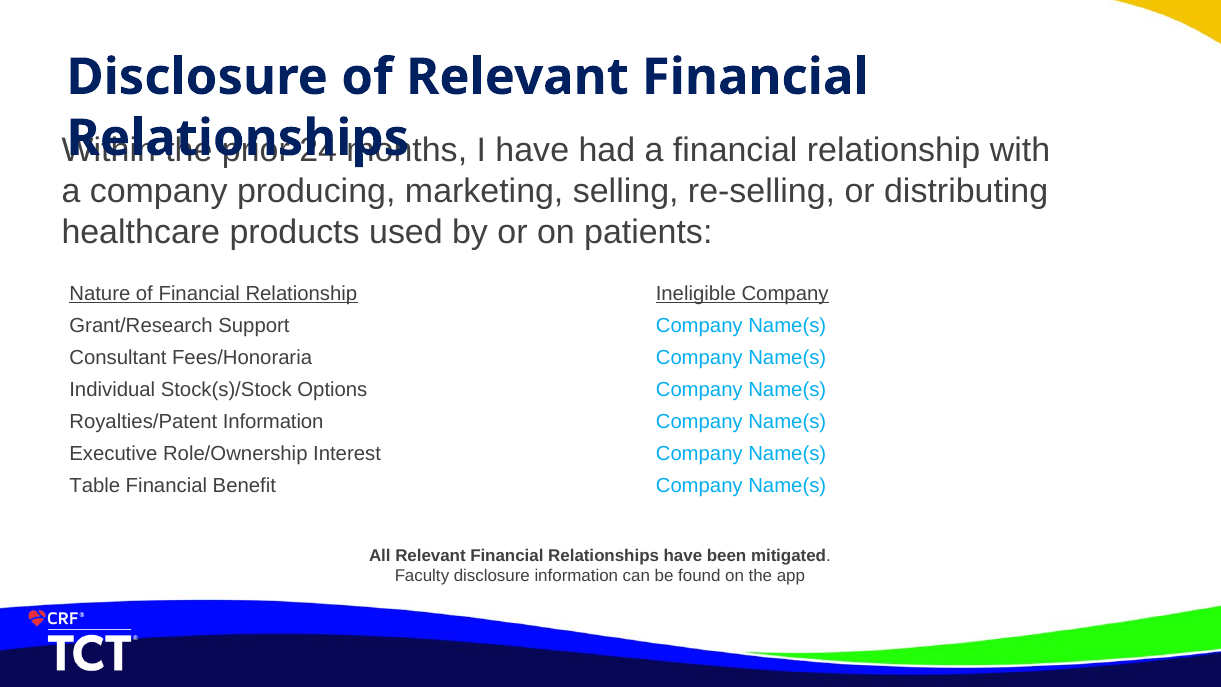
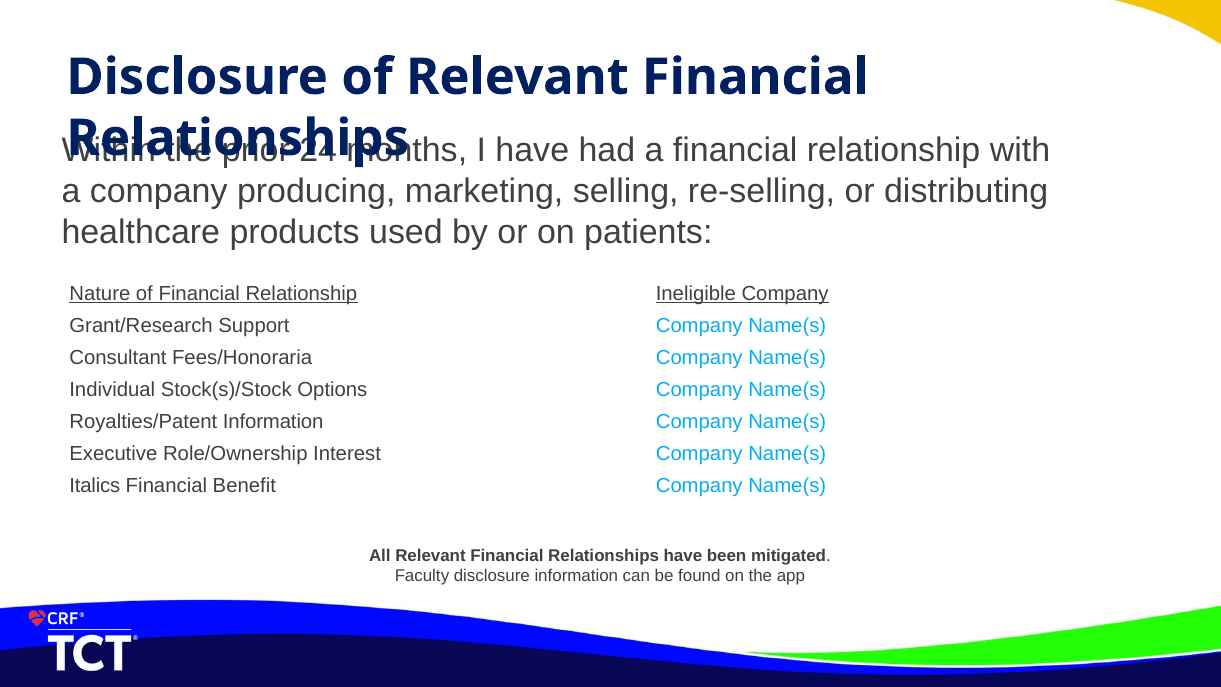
Table: Table -> Italics (95, 485)
